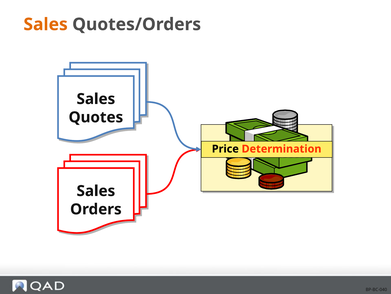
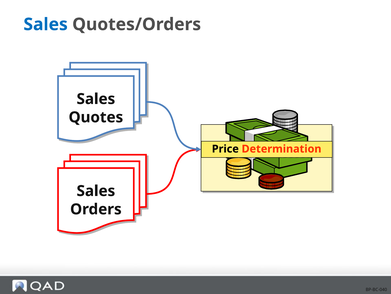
Sales colour: orange -> blue (46, 24)
